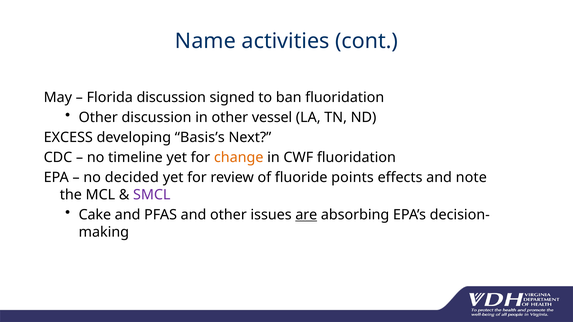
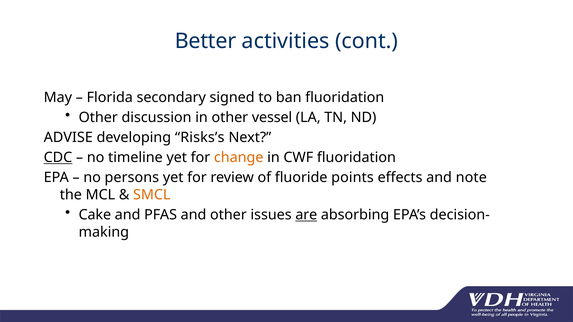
Name: Name -> Better (206, 41)
Florida discussion: discussion -> secondary (171, 98)
EXCESS: EXCESS -> ADVISE (68, 138)
Basis’s: Basis’s -> Risks’s (200, 138)
CDC underline: none -> present (58, 158)
decided: decided -> persons (132, 178)
SMCL colour: purple -> orange (152, 195)
